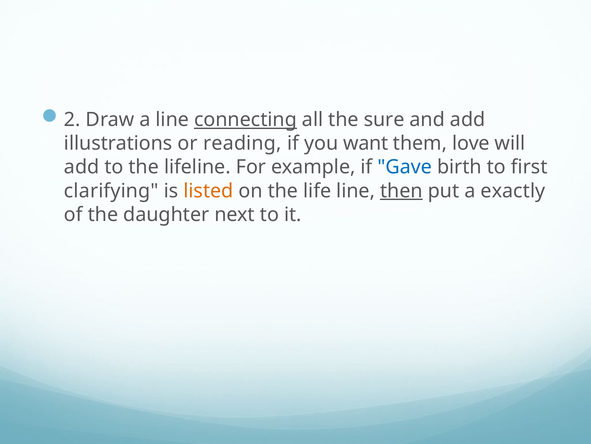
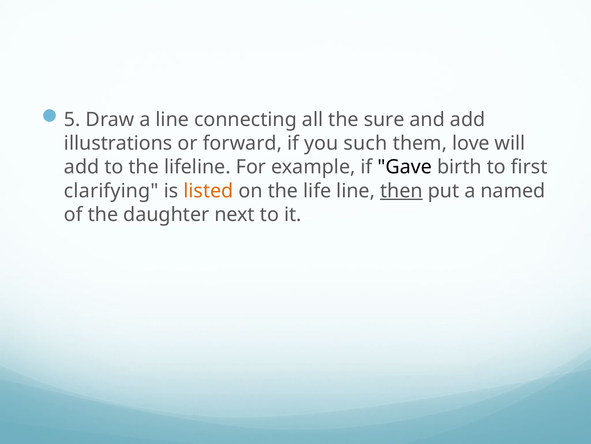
2: 2 -> 5 (72, 120)
connecting underline: present -> none (245, 120)
reading: reading -> forward (242, 143)
want: want -> such (366, 143)
Gave colour: blue -> black (405, 167)
exactly: exactly -> named (513, 191)
